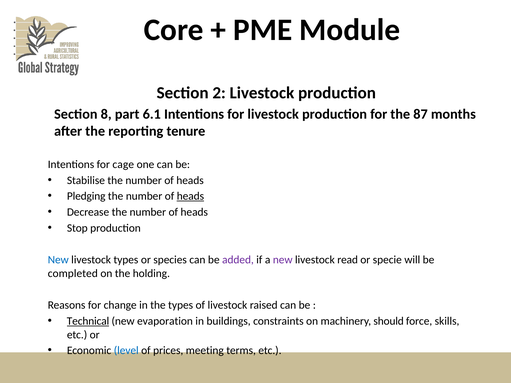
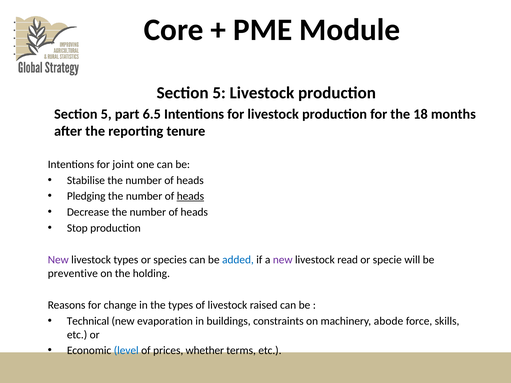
2: 2 -> 5 (219, 93)
8: 8 -> 5 (106, 114)
6.1: 6.1 -> 6.5 (152, 114)
87: 87 -> 18 (421, 114)
cage: cage -> joint (123, 165)
New colour: blue -> purple (58, 260)
added colour: purple -> blue (238, 260)
completed: completed -> preventive (73, 274)
Technical underline: present -> none (88, 321)
should: should -> abode (389, 321)
meeting: meeting -> whether (205, 351)
